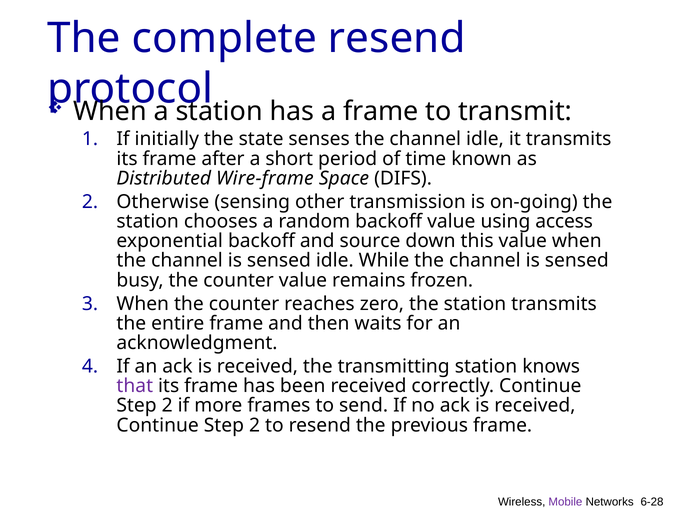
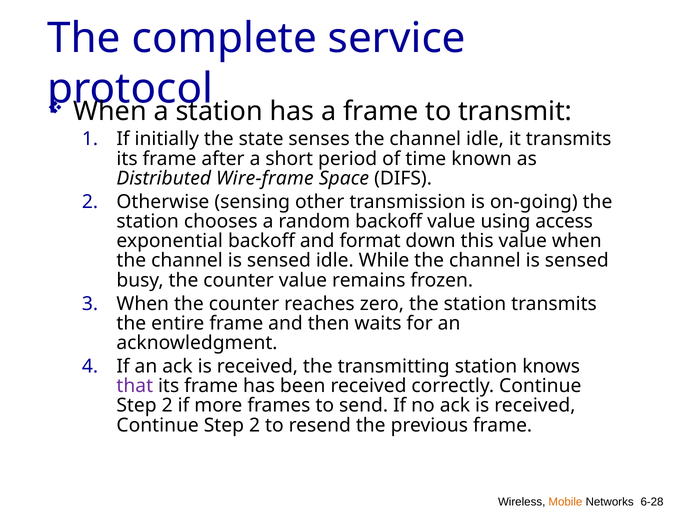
complete resend: resend -> service (397, 38)
source: source -> format (370, 241)
Mobile colour: purple -> orange (565, 502)
